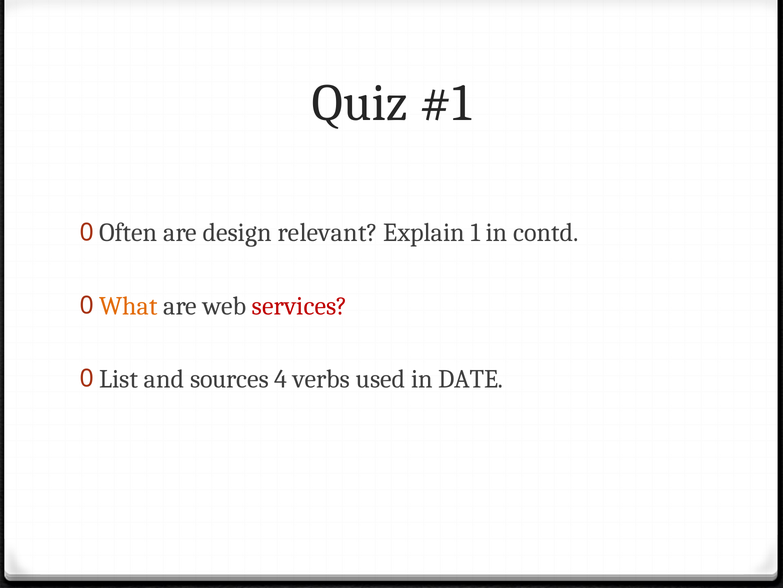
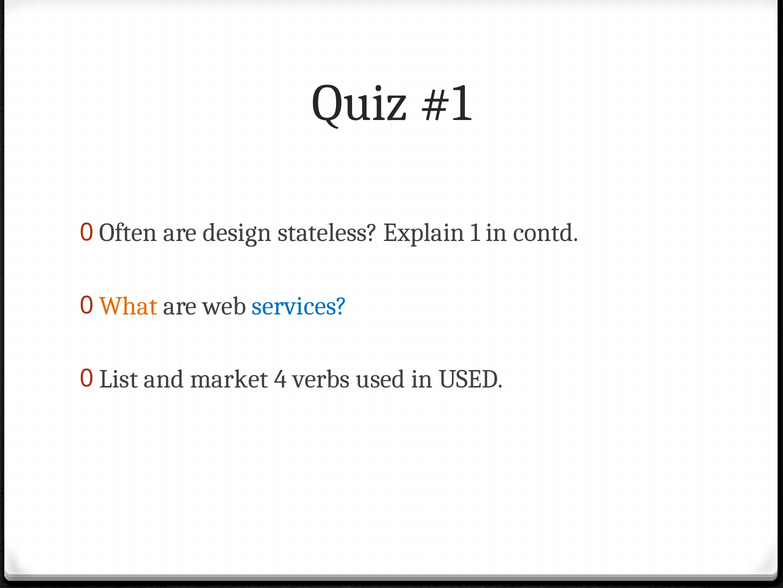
relevant: relevant -> stateless (328, 232)
services colour: red -> blue (300, 306)
sources: sources -> market (229, 379)
in DATE: DATE -> USED (471, 379)
